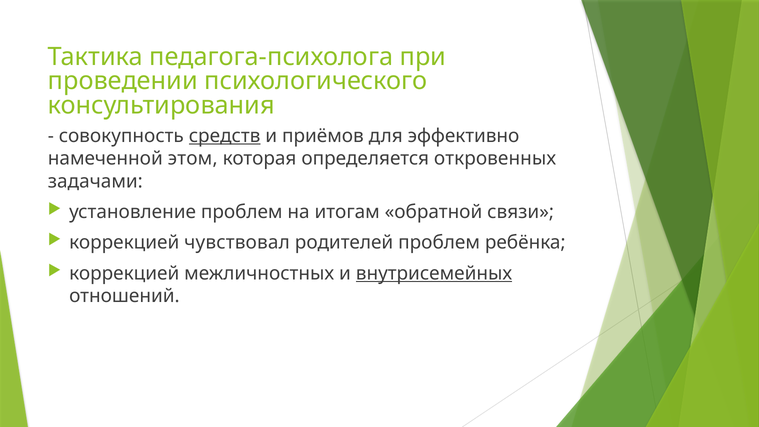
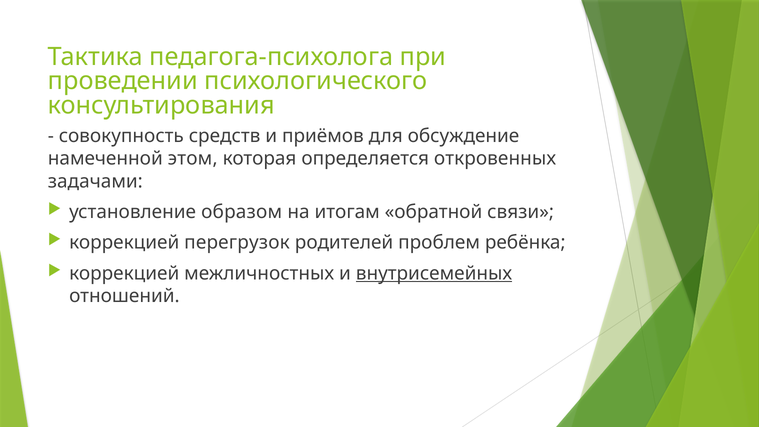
средств underline: present -> none (225, 136)
эффективно: эффективно -> обсуждение (464, 136)
установление проблем: проблем -> образом (242, 212)
чувствовал: чувствовал -> перегрузок (237, 243)
